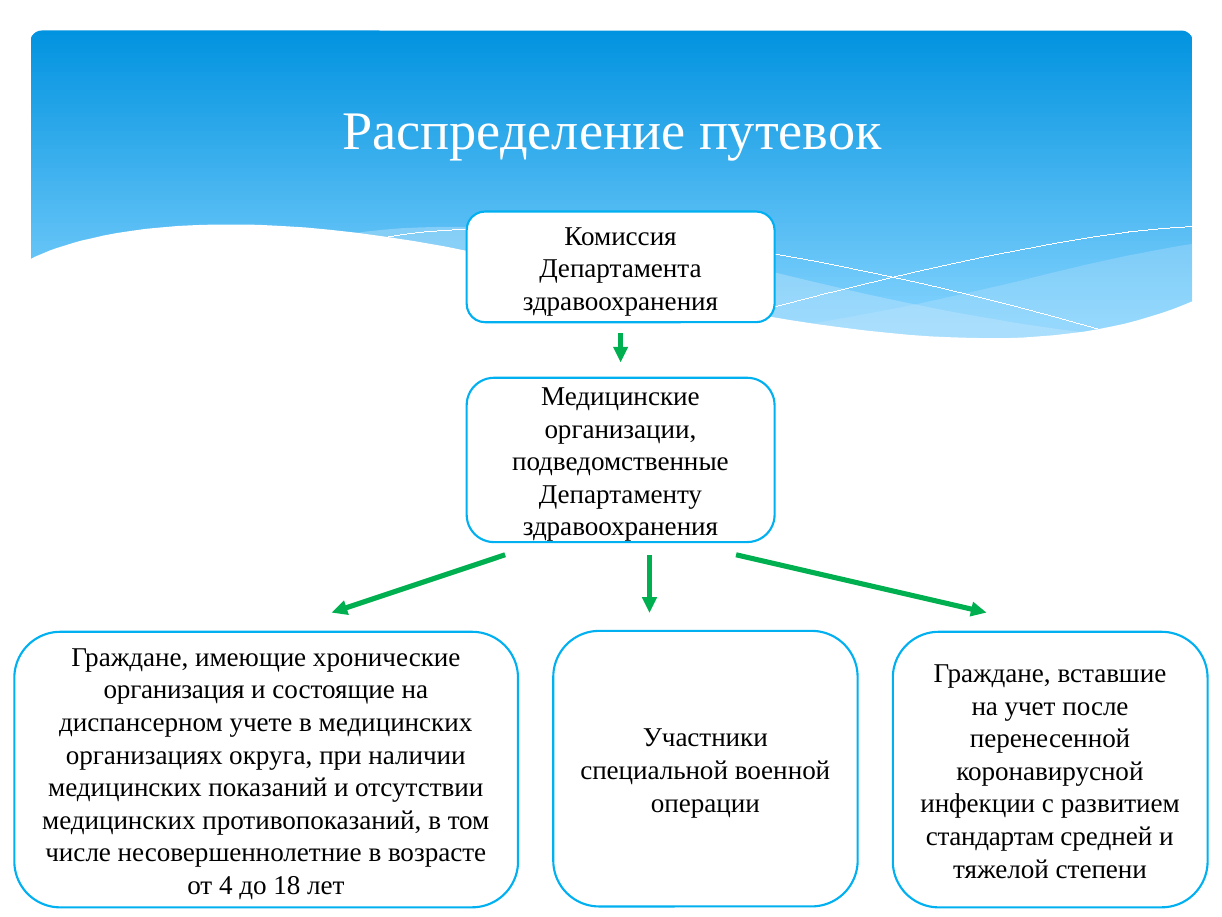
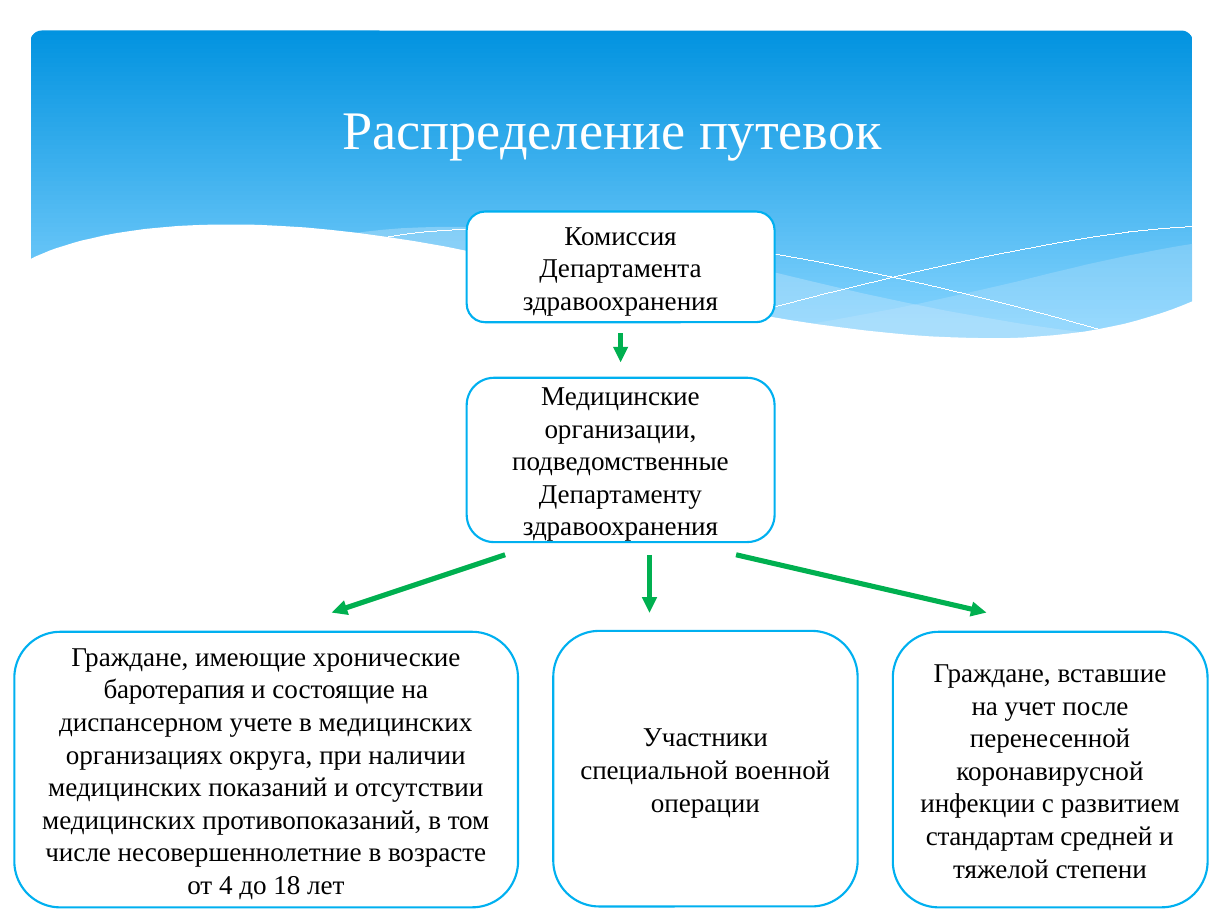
организация: организация -> баротерапия (174, 690)
